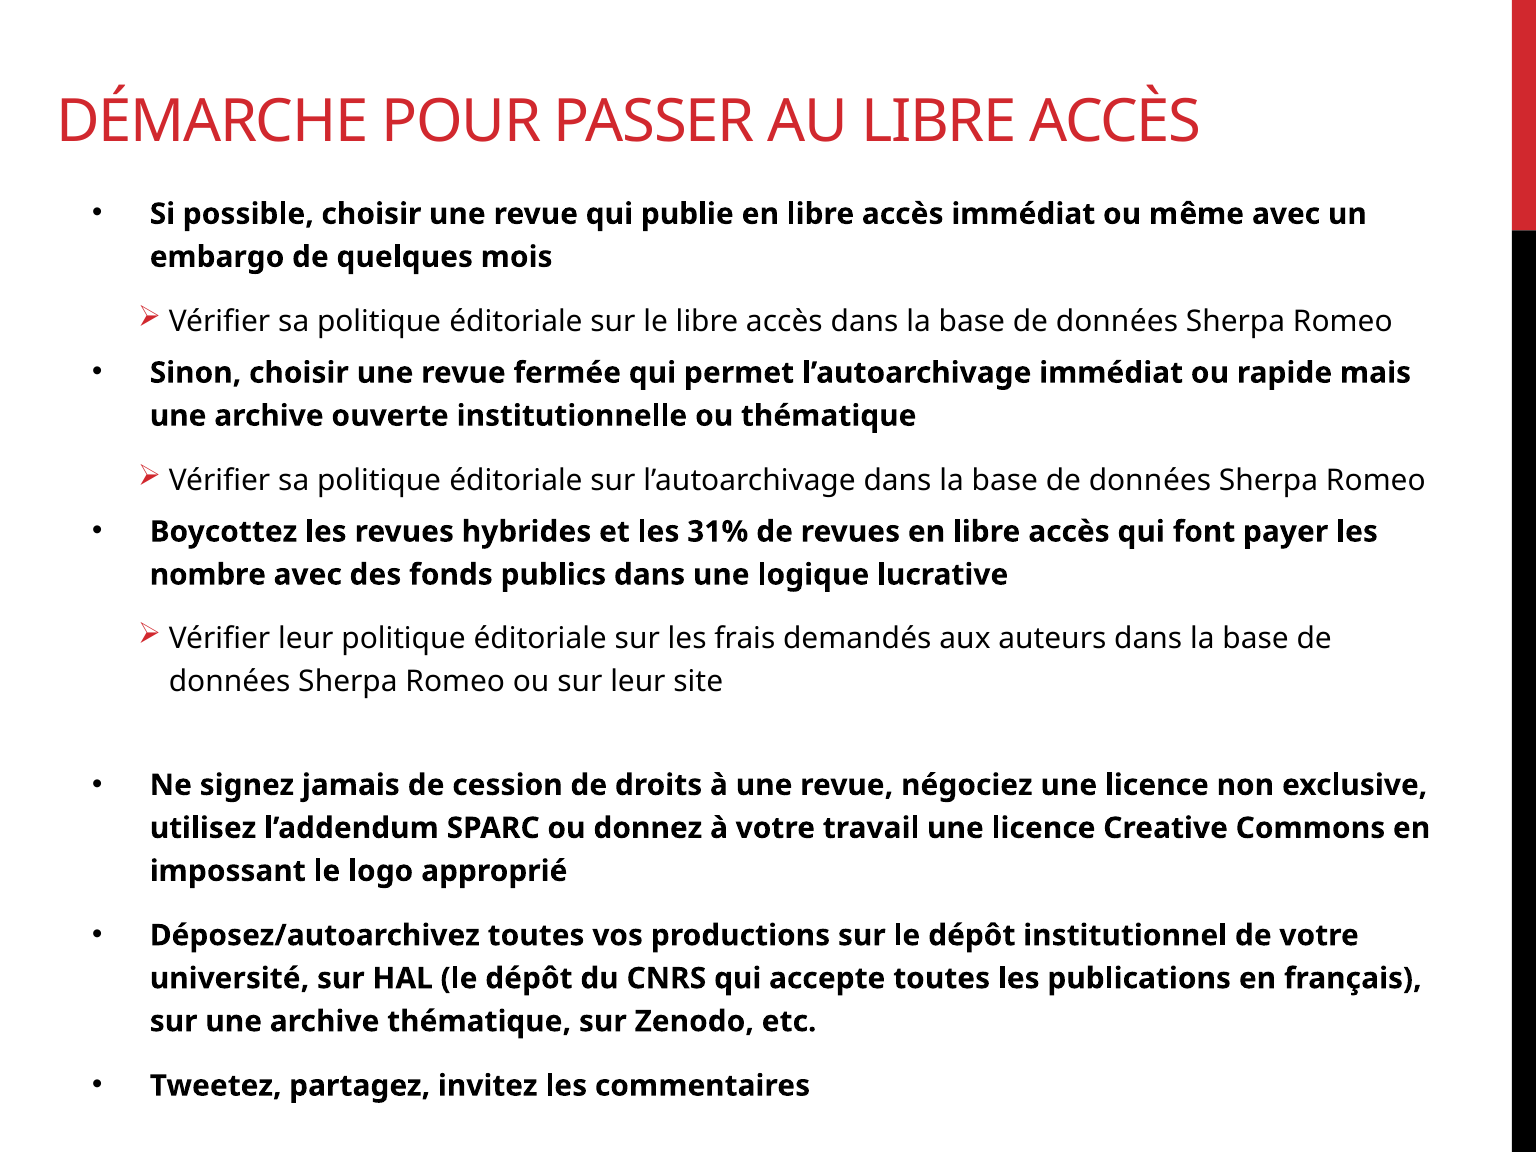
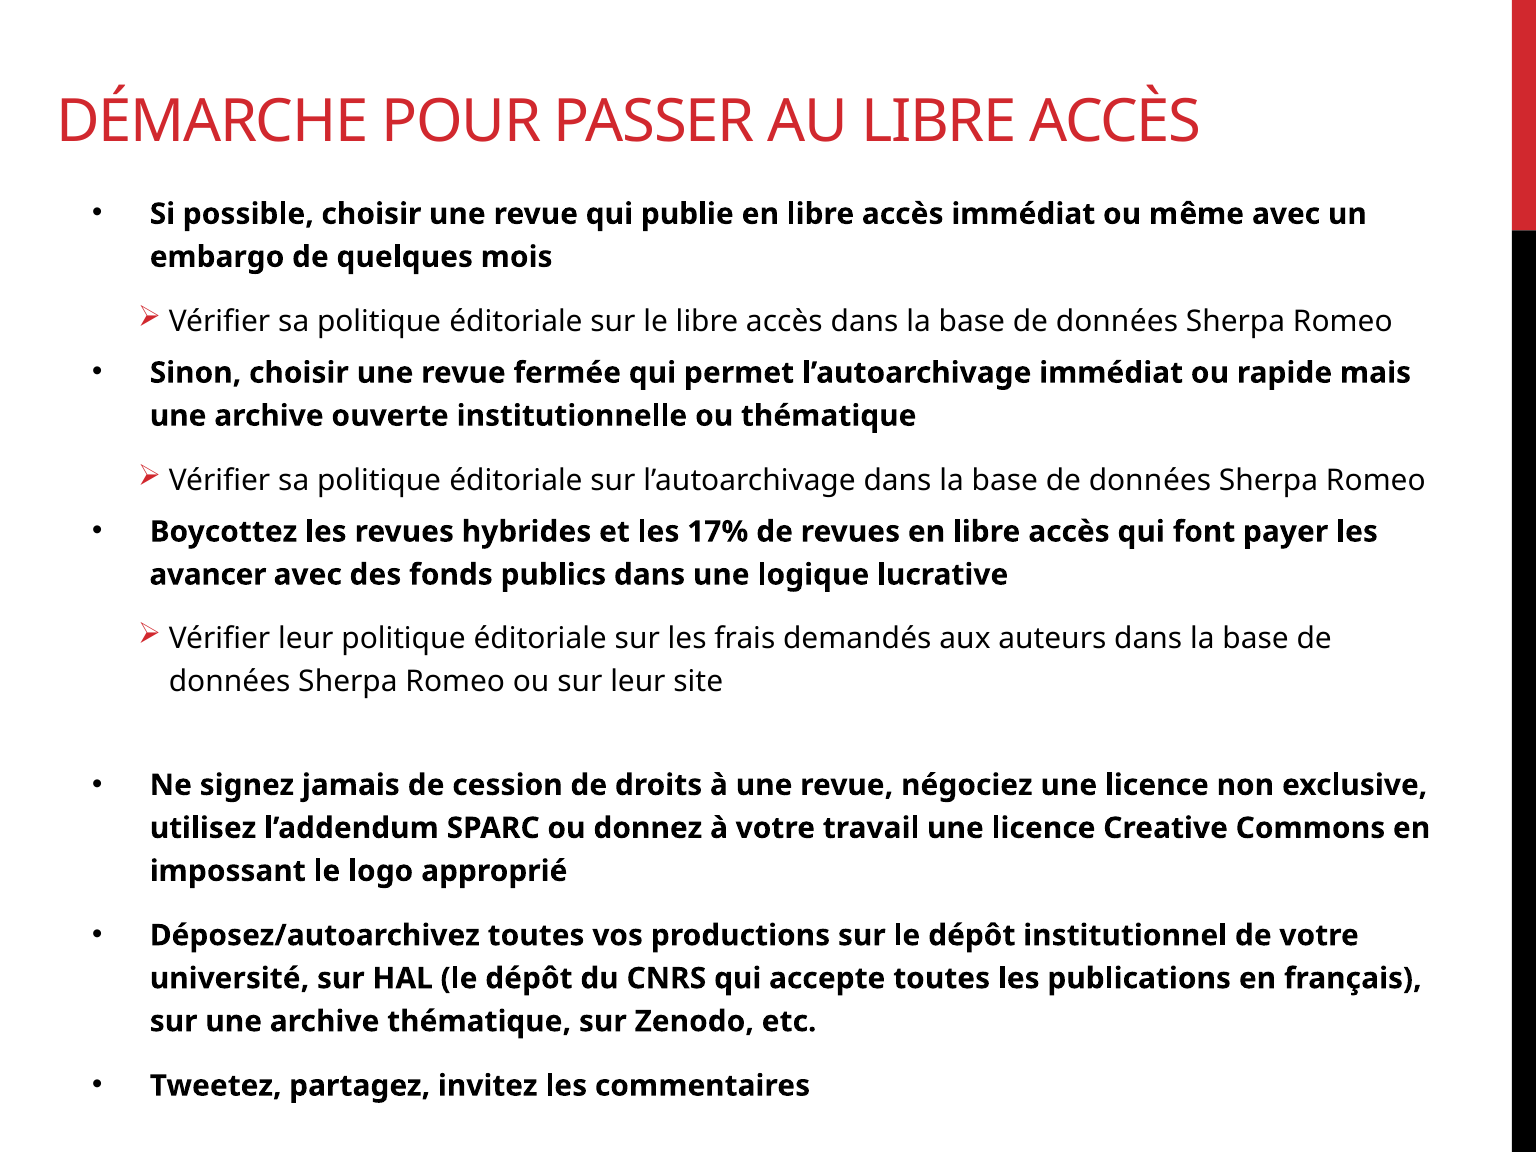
31%: 31% -> 17% (718, 532)
nombre: nombre -> avancer (208, 575)
